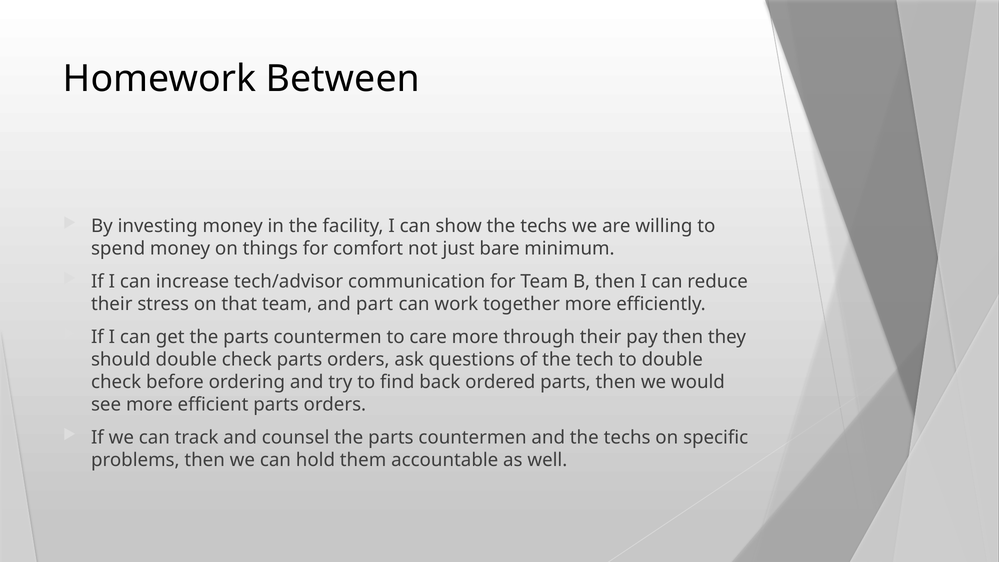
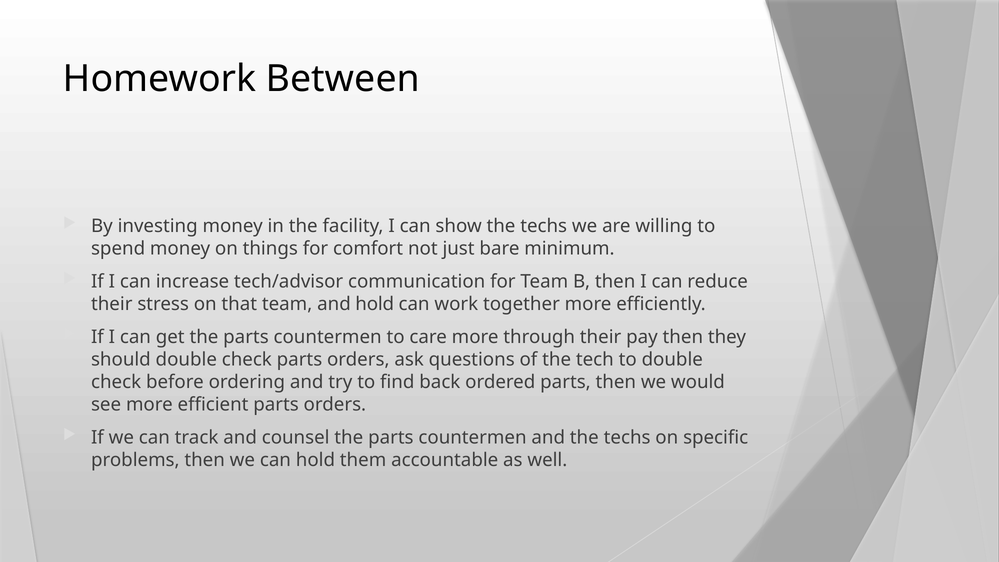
and part: part -> hold (375, 304)
